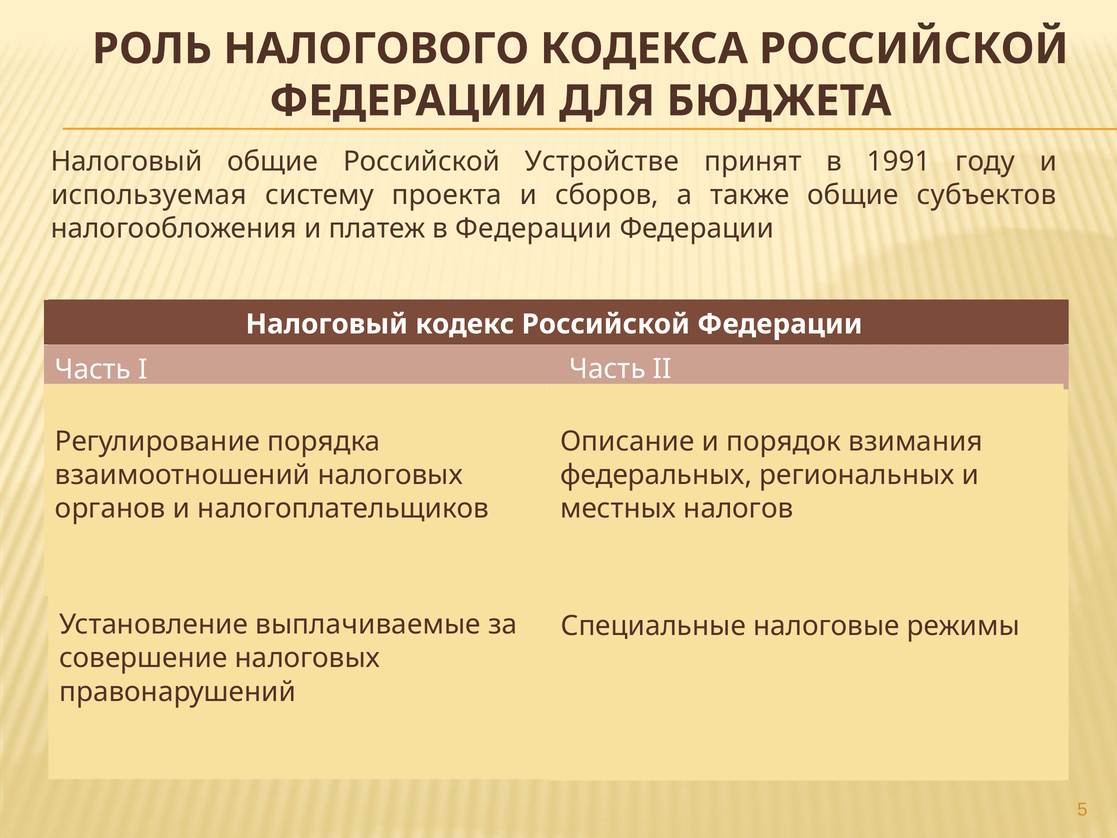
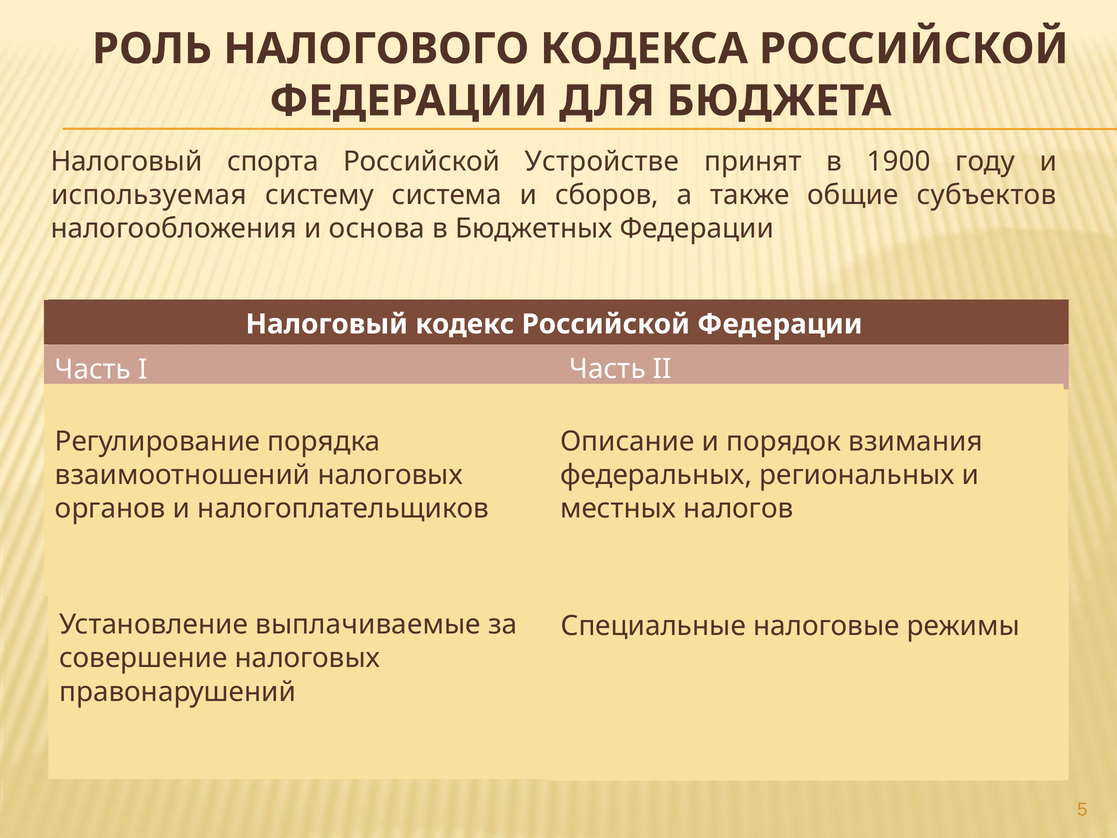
Налоговый общие: общие -> спорта (273, 162)
1991: 1991 -> 1900 (899, 162)
проекта: проекта -> система (447, 195)
платеж: платеж -> основа (377, 229)
в Федерации: Федерации -> Бюджетных (534, 229)
